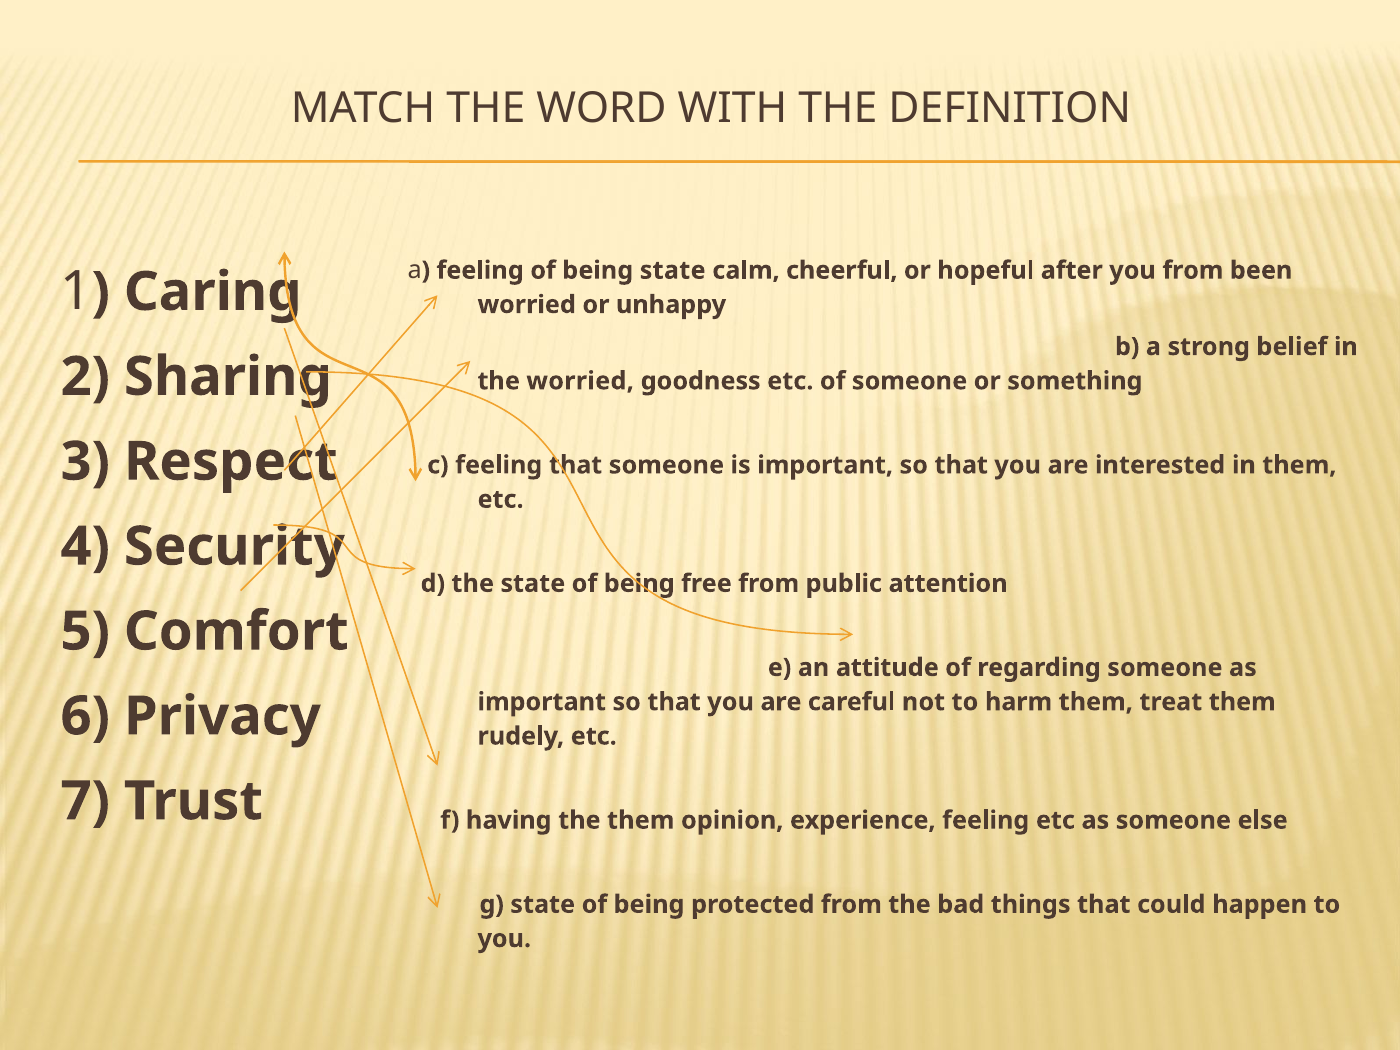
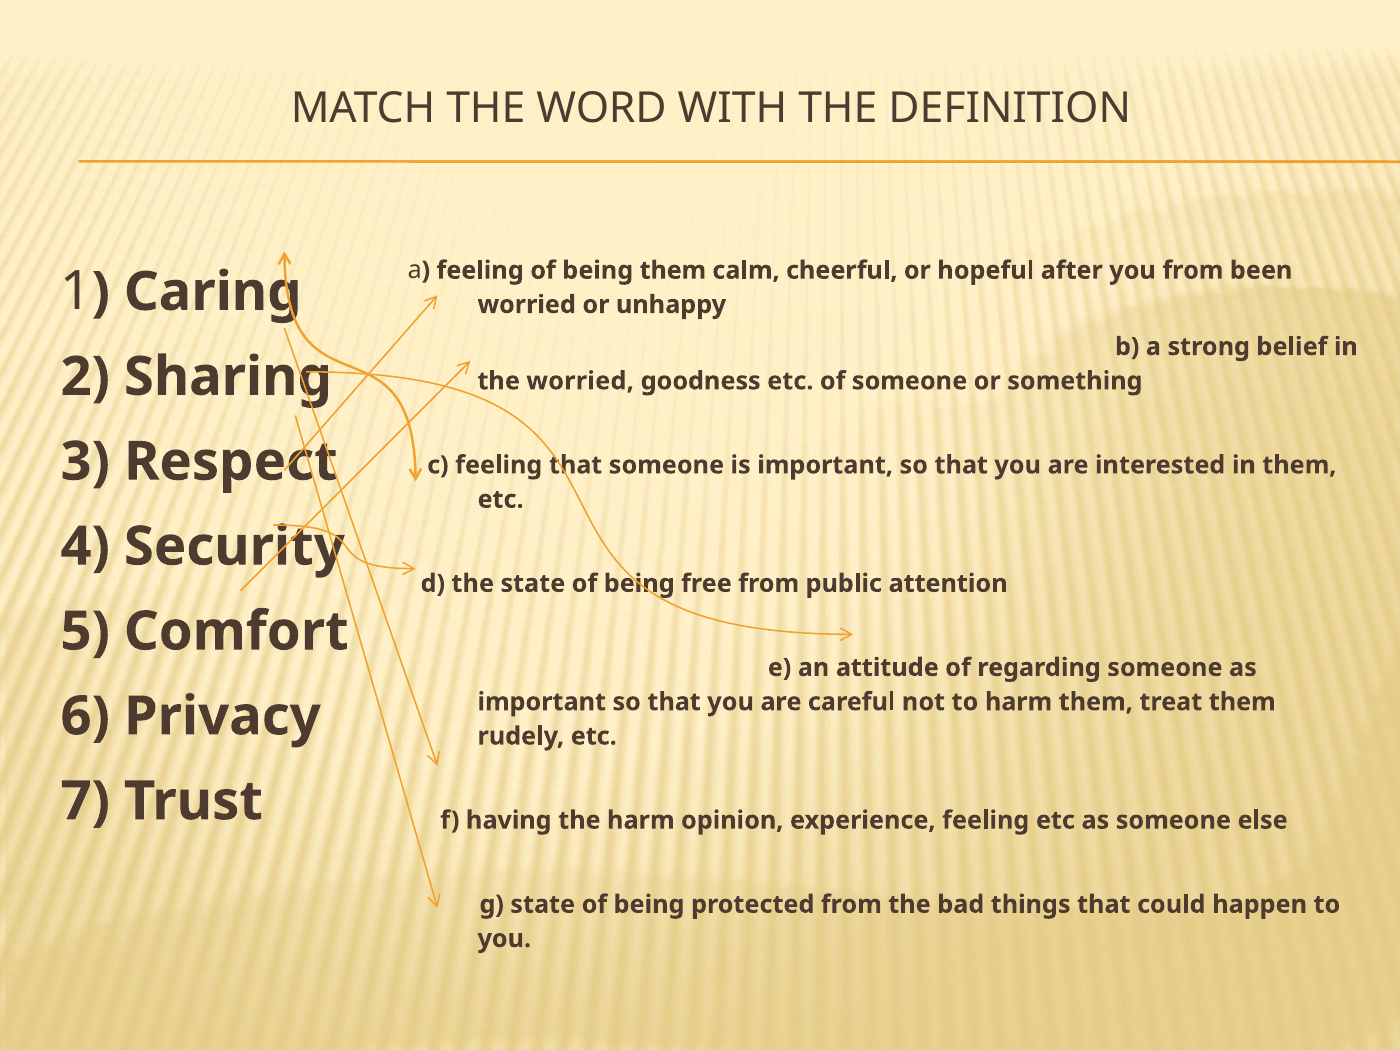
being state: state -> them (673, 270)
the them: them -> harm (641, 820)
